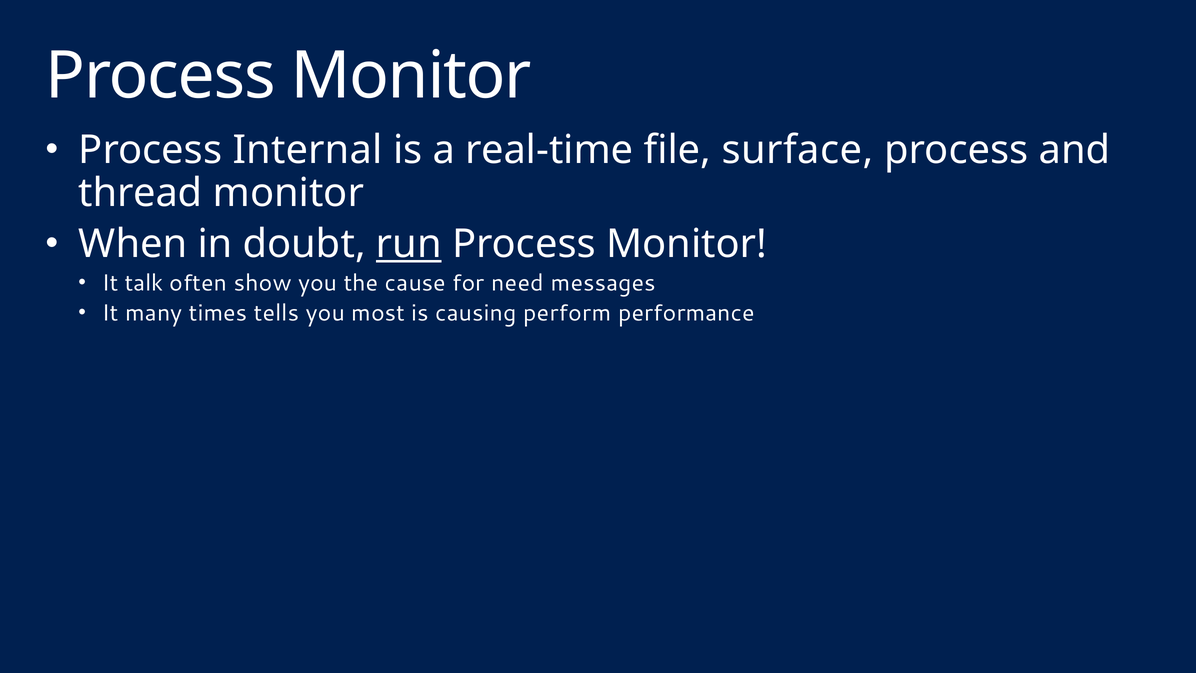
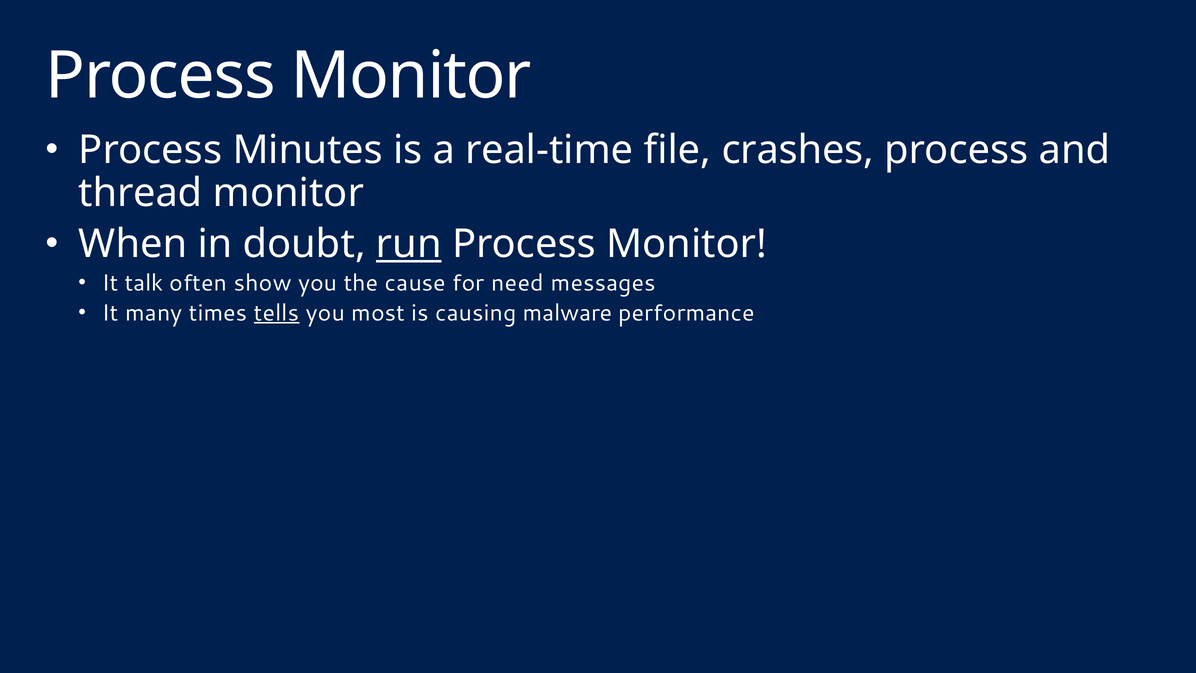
Internal: Internal -> Minutes (308, 150)
surface: surface -> crashes (798, 150)
tells underline: none -> present (277, 313)
perform: perform -> malware (568, 313)
